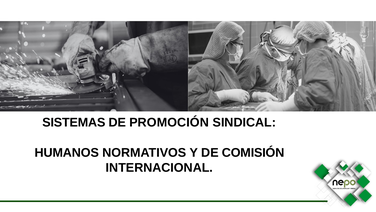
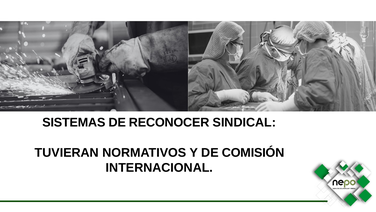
PROMOCIÓN: PROMOCIÓN -> RECONOCER (169, 122)
HUMANOS: HUMANOS -> TUVIERAN (67, 152)
